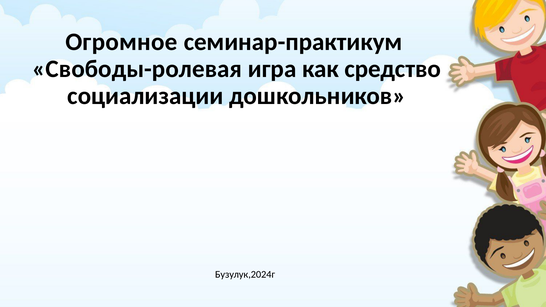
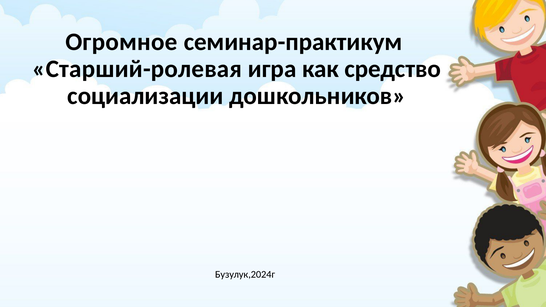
Свободы-ролевая: Свободы-ролевая -> Старший-ролевая (137, 69)
